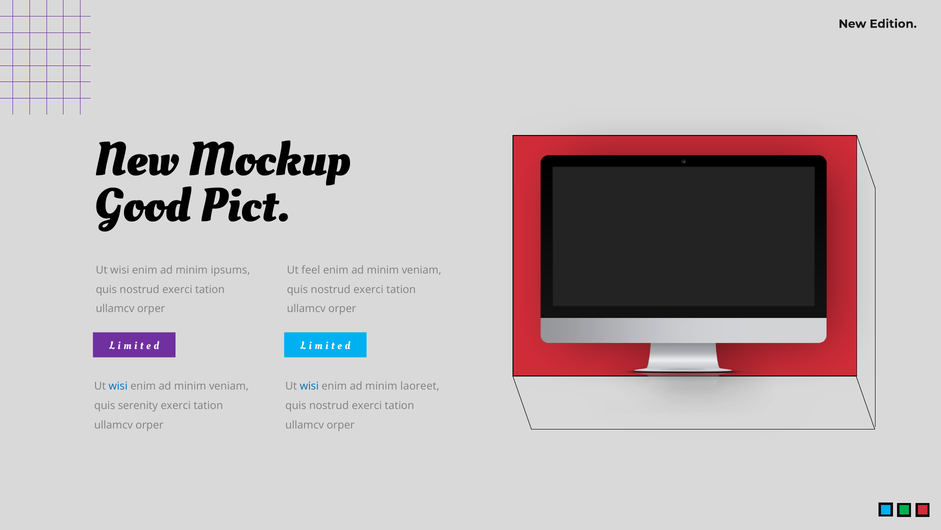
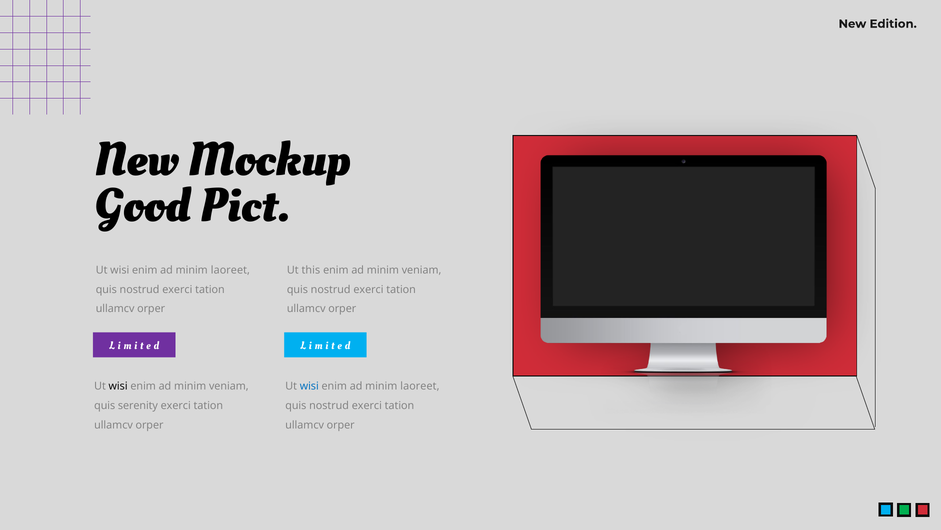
ipsums: ipsums -> laoreet (230, 270)
feel: feel -> this (311, 270)
wisi colour: blue -> black (118, 386)
